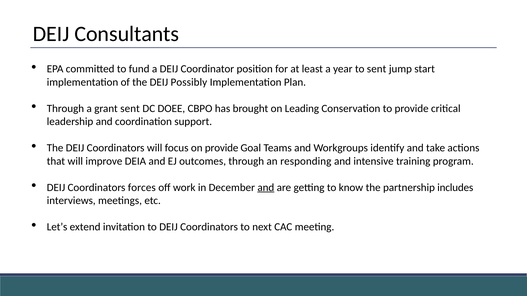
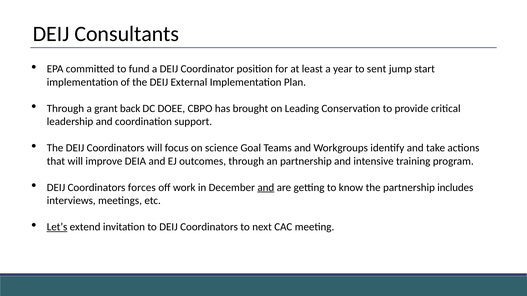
Possibly: Possibly -> External (189, 82)
grant sent: sent -> back (130, 109)
on provide: provide -> science (222, 148)
an responding: responding -> partnership (306, 161)
Let’s underline: none -> present (57, 227)
